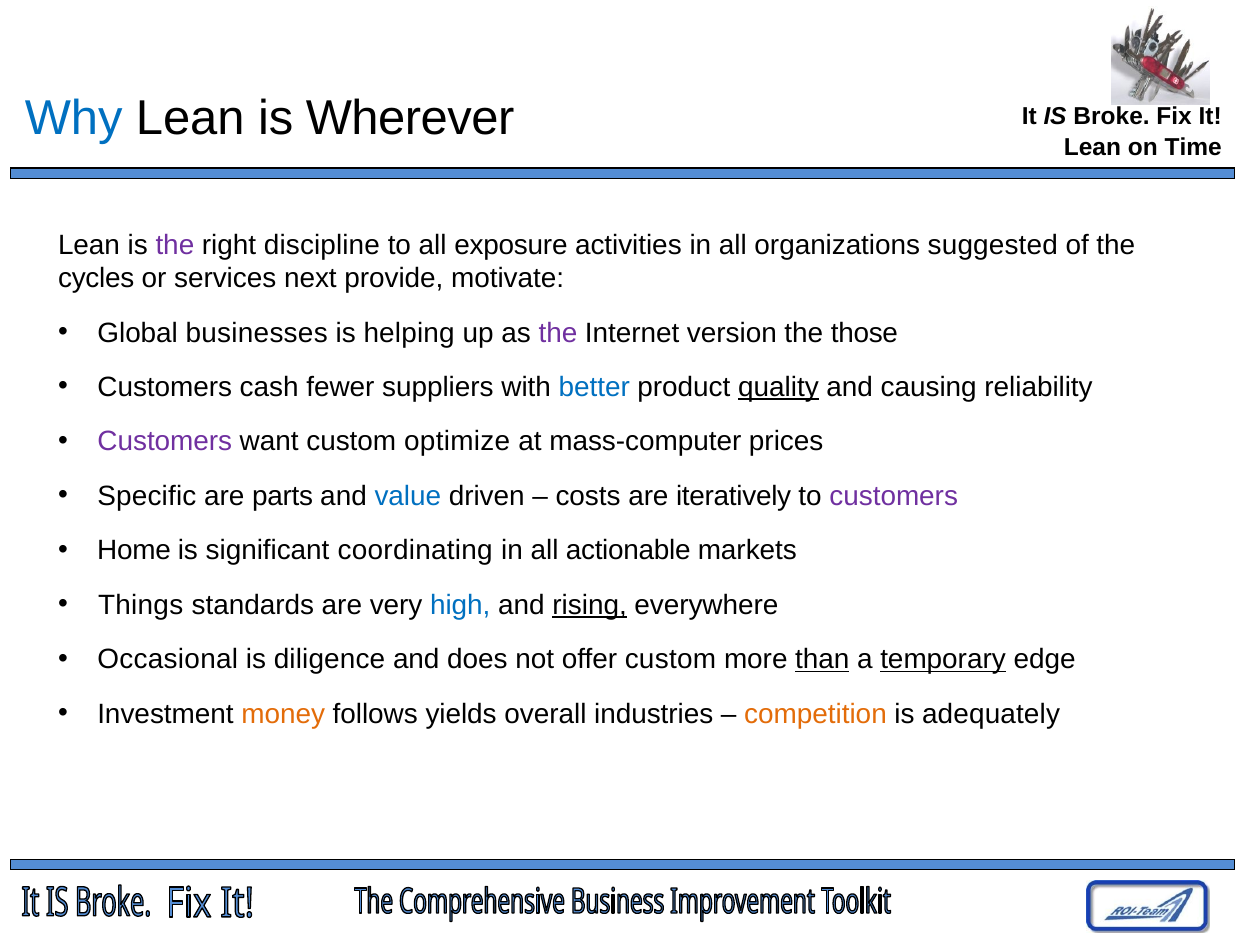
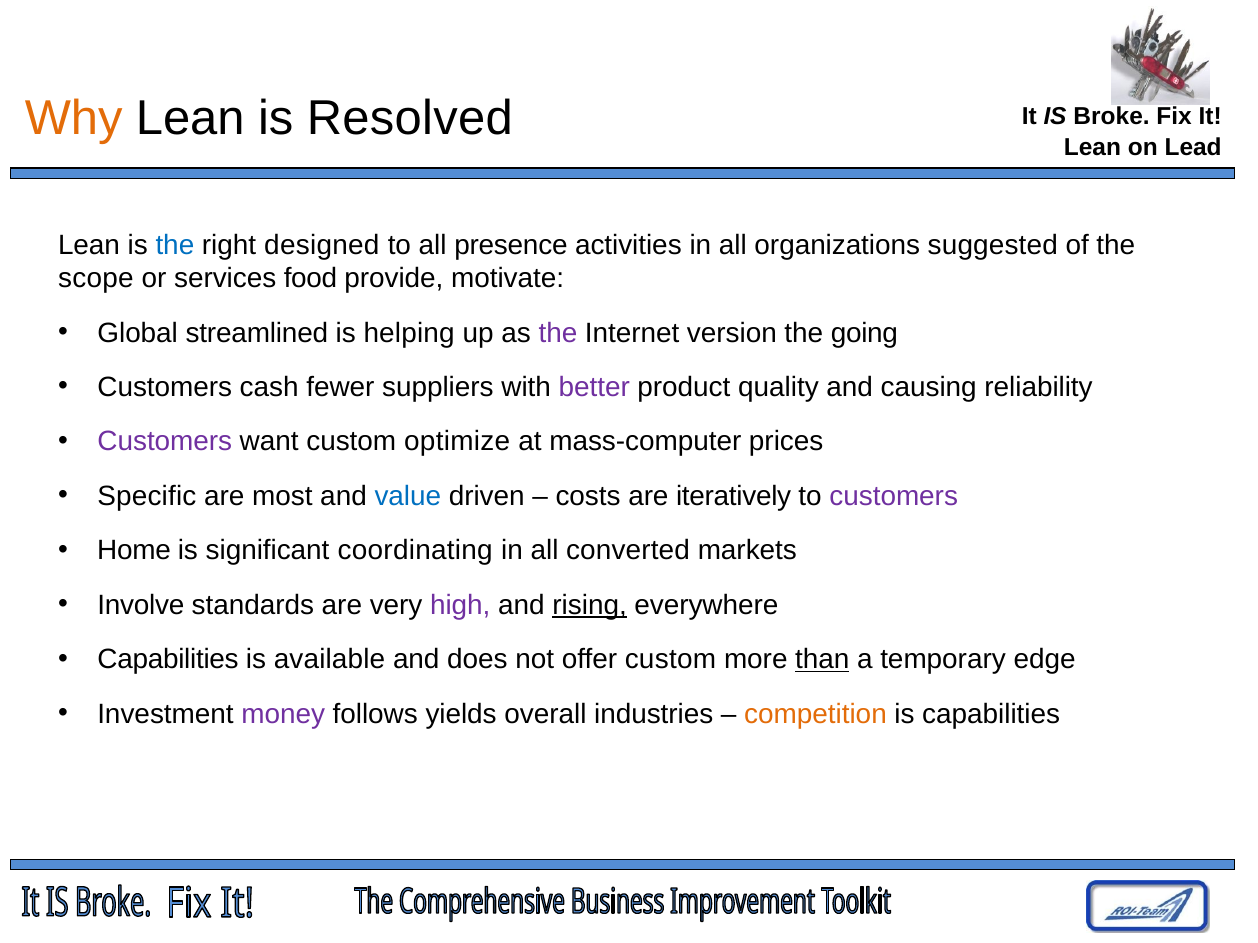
Why colour: blue -> orange (74, 119)
Wherever: Wherever -> Resolved (410, 119)
Time: Time -> Lead (1193, 148)
the colour: purple -> blue (175, 245)
discipline: discipline -> designed (322, 245)
exposure: exposure -> presence (511, 245)
cycles: cycles -> scope (96, 279)
next: next -> food (311, 279)
businesses: businesses -> streamlined (257, 333)
those: those -> going (864, 333)
better colour: blue -> purple (594, 387)
quality underline: present -> none (778, 387)
parts: parts -> most (282, 496)
actionable: actionable -> converted (628, 551)
Things: Things -> Involve (141, 605)
high colour: blue -> purple (460, 605)
Occasional: Occasional -> Capabilities (168, 660)
diligence: diligence -> available (329, 660)
temporary underline: present -> none (943, 660)
money colour: orange -> purple (283, 714)
is adequately: adequately -> capabilities (991, 714)
